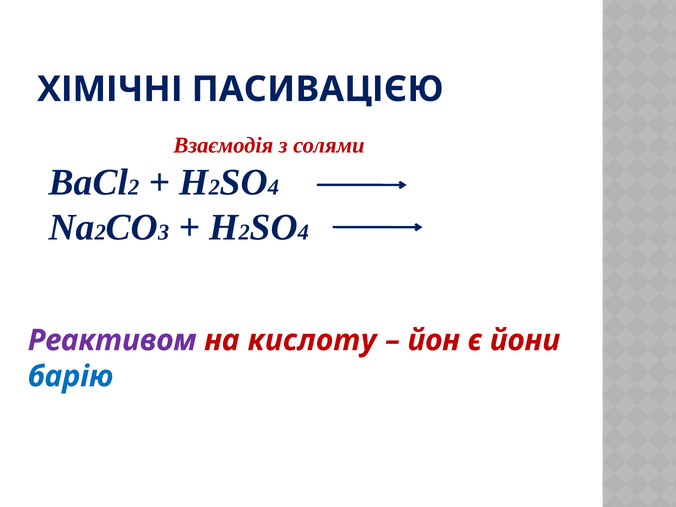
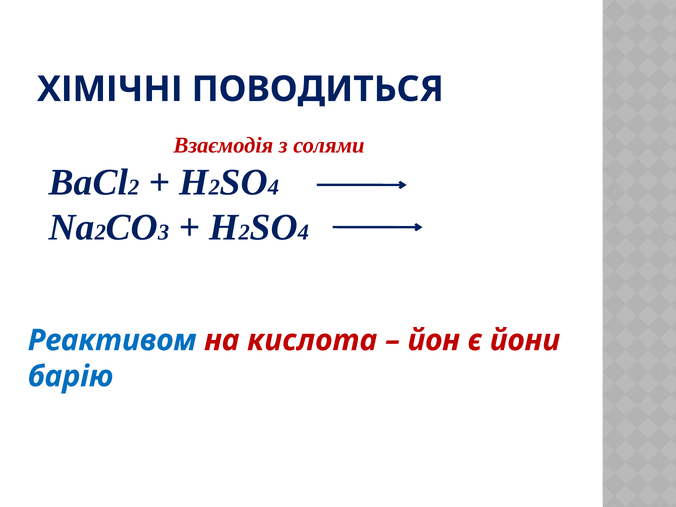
ПАСИВАЦІЄЮ: ПАСИВАЦІЄЮ -> ПОВОДИТЬСЯ (318, 89)
Реактивом colour: purple -> blue (112, 340)
кислоту: кислоту -> кислота (312, 340)
